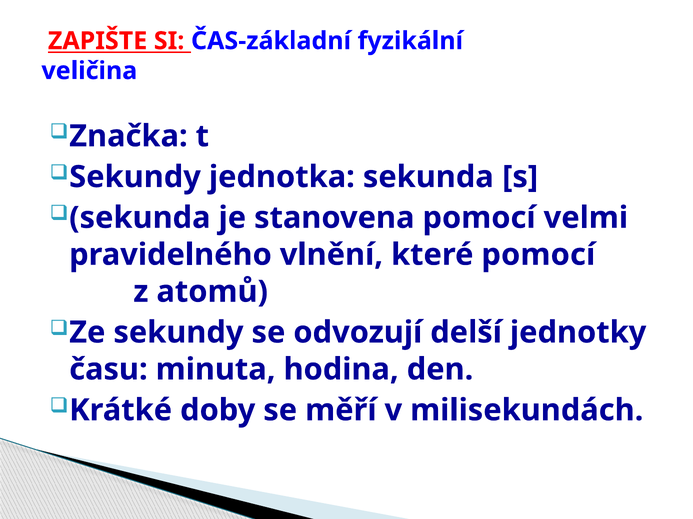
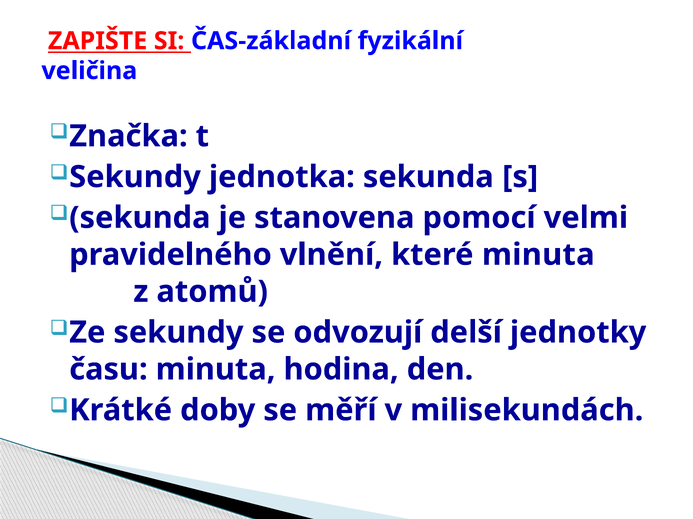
které pomocí: pomocí -> minuta (538, 255)
